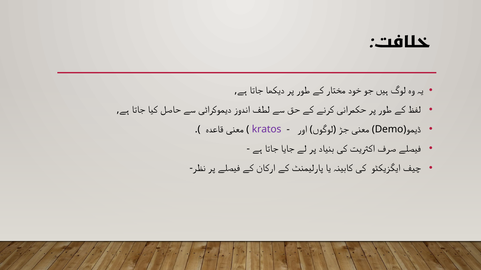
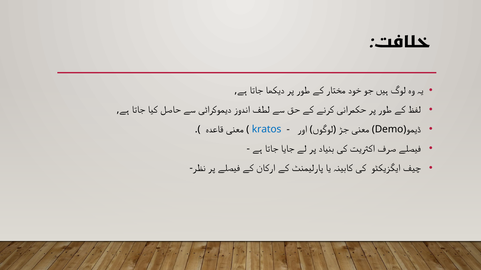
kratos colour: purple -> blue (267, 129)
